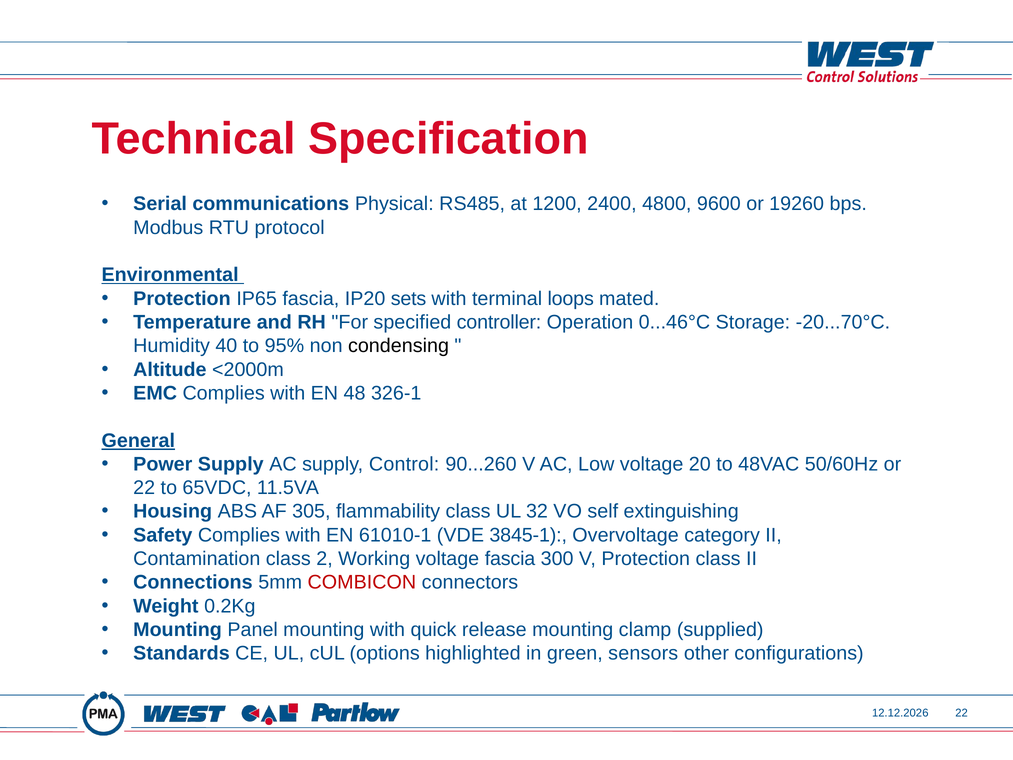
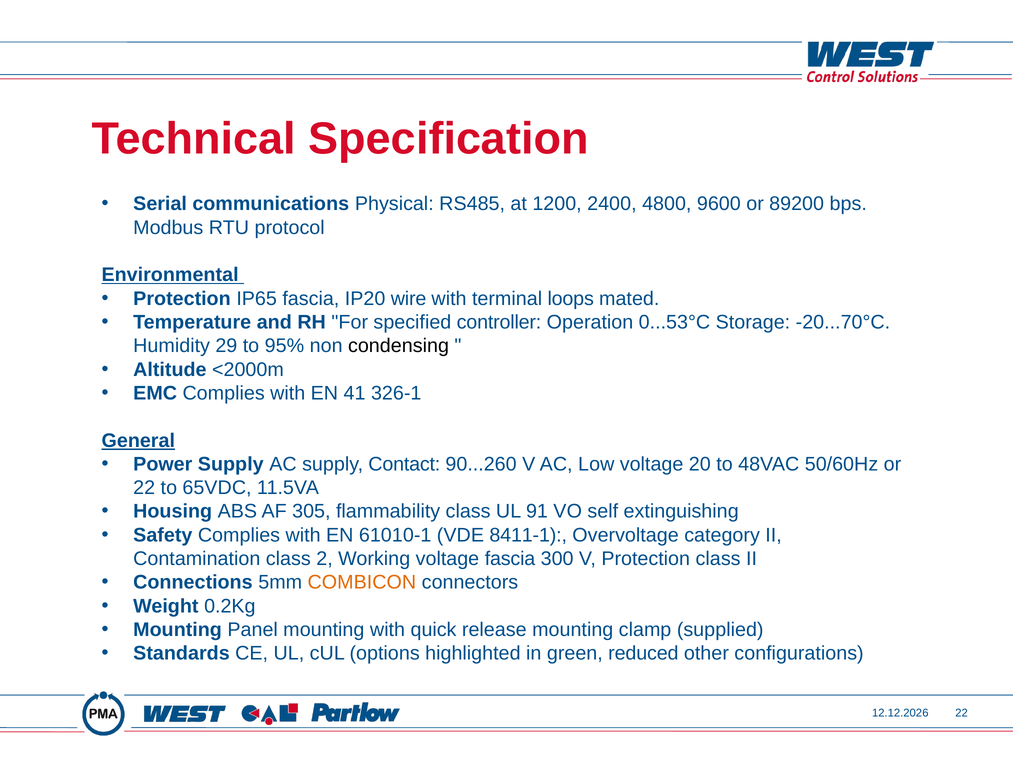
19260: 19260 -> 89200 (797, 204)
sets: sets -> wire (409, 298)
0...46°C: 0...46°C -> 0...53°C (674, 322)
40: 40 -> 29 (226, 346)
48: 48 -> 41 (355, 393)
Control: Control -> Contact (404, 464)
32: 32 -> 91 (537, 511)
3845-1: 3845-1 -> 8411-1 (528, 535)
COMBICON colour: red -> orange (362, 582)
sensors: sensors -> reduced (643, 653)
